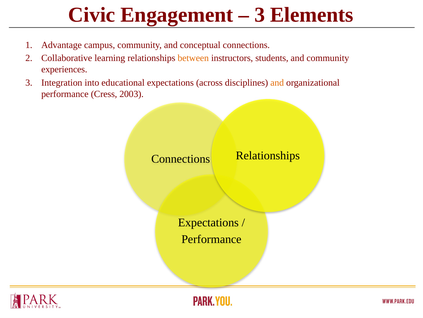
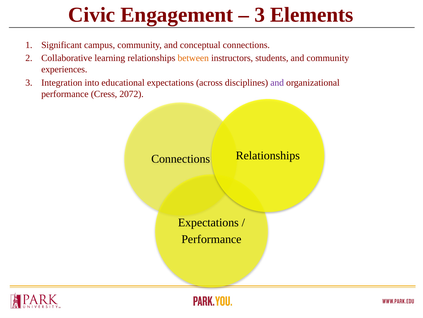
Advantage: Advantage -> Significant (62, 45)
and colour: orange -> purple (277, 82)
2003: 2003 -> 2072 (132, 94)
